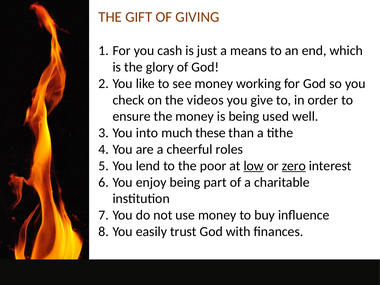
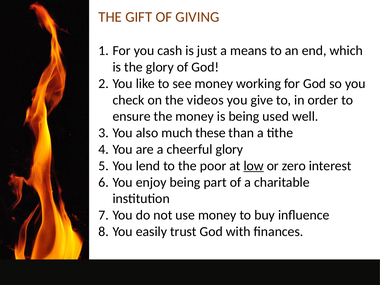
into: into -> also (147, 133)
cheerful roles: roles -> glory (229, 149)
zero underline: present -> none (294, 166)
